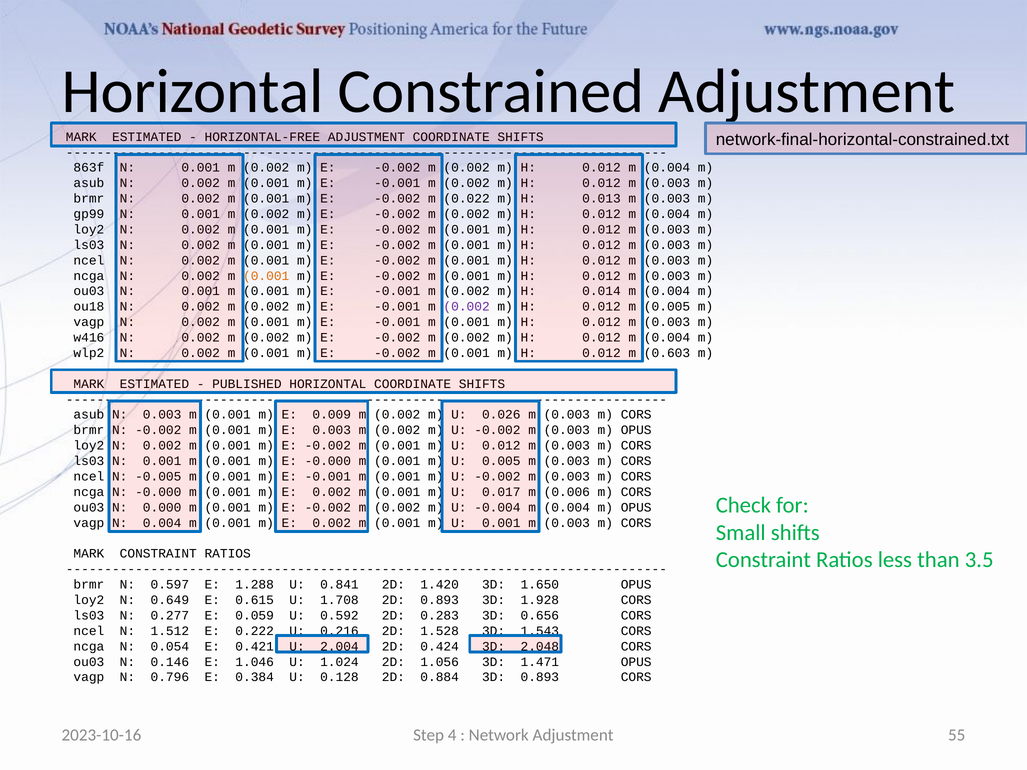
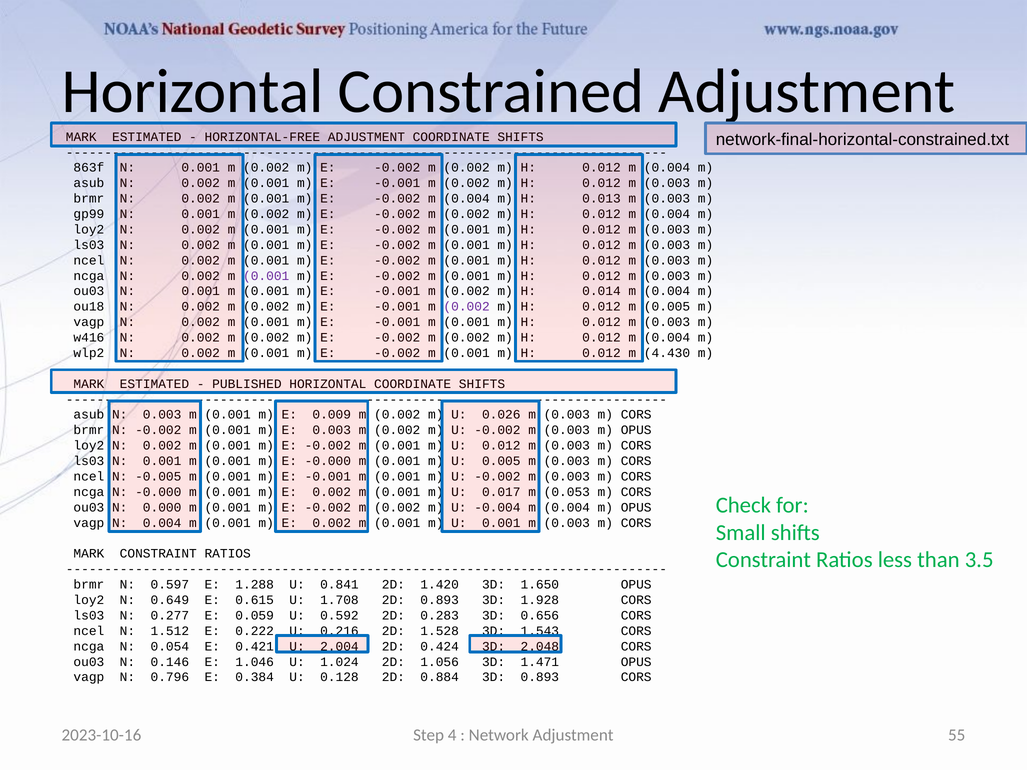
0.022: 0.022 -> 0.004 (467, 199)
0.001 colour: orange -> purple (266, 276)
0.603: 0.603 -> 4.430 (667, 353)
0.006: 0.006 -> 0.053 (567, 492)
